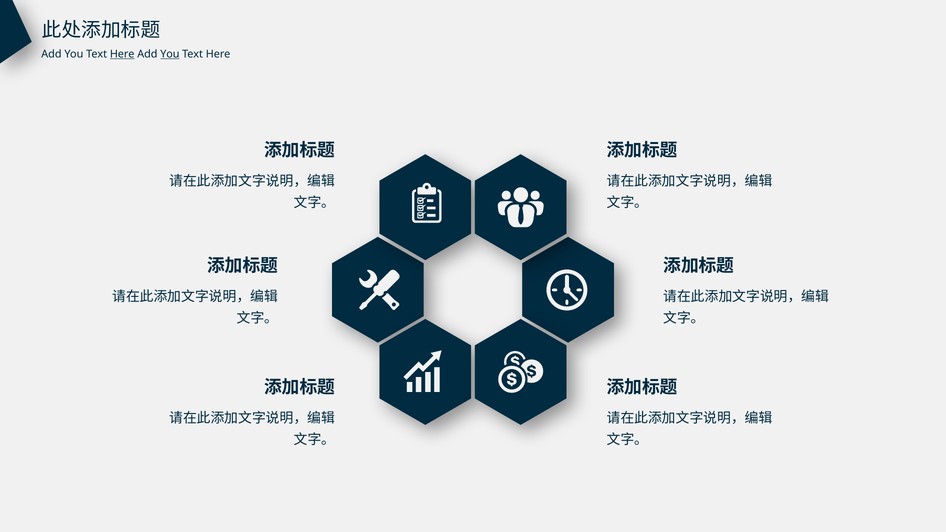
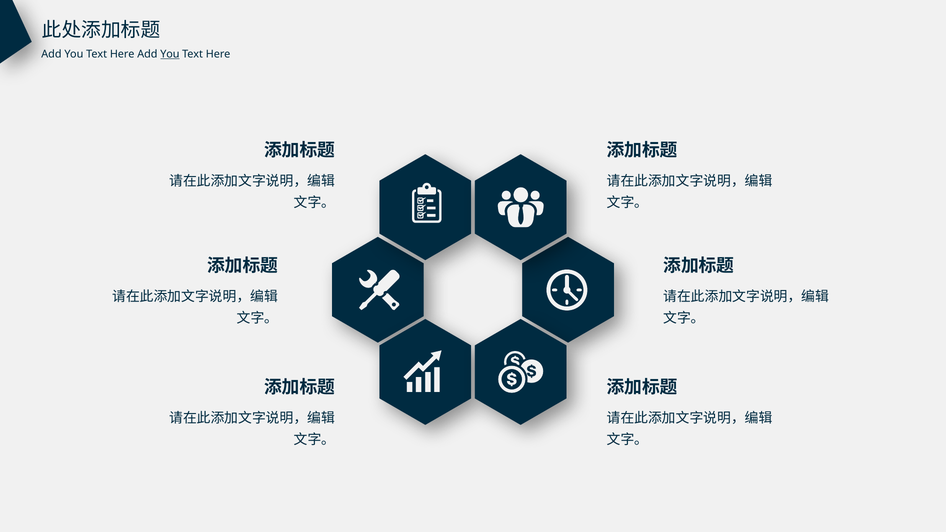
Here underline: present -> none (122, 54)
